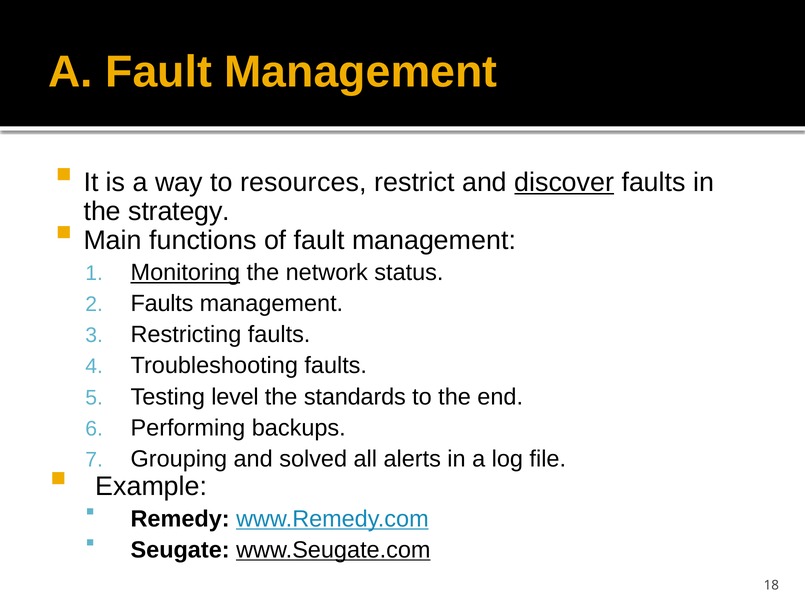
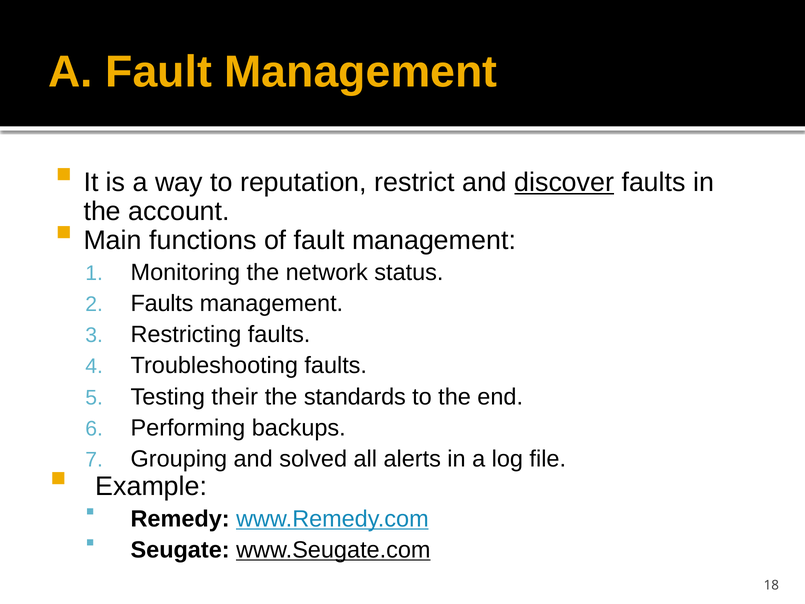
resources: resources -> reputation (303, 182)
strategy: strategy -> account (179, 211)
Monitoring underline: present -> none (185, 273)
level: level -> their (235, 397)
